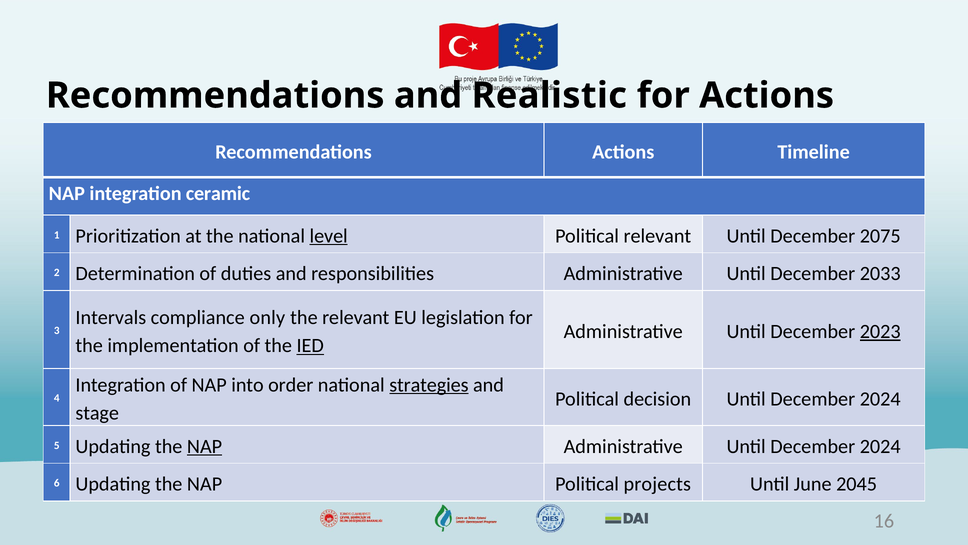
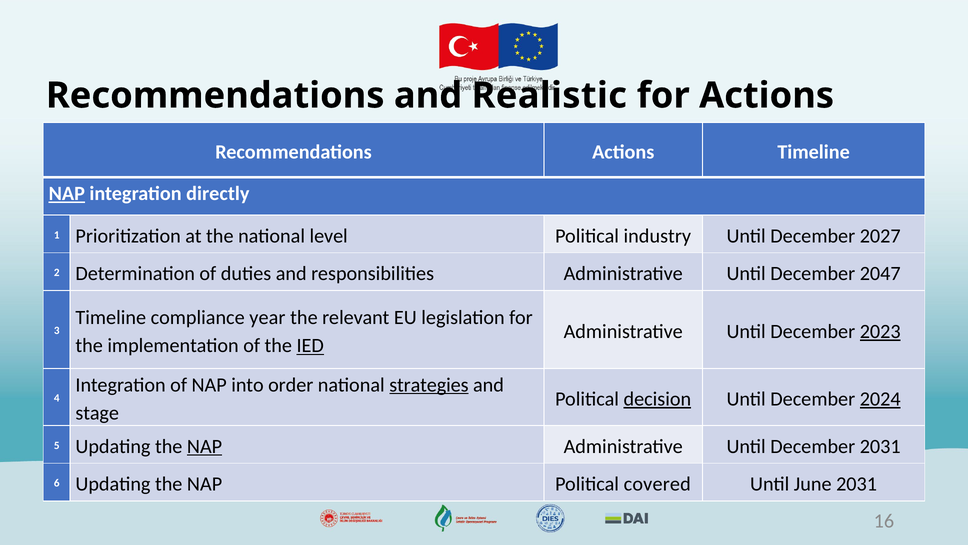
NAP underline: none -> present (67, 193)
ceramic: ceramic -> directly (218, 193)
level underline: present -> none (329, 236)
Political relevant: relevant -> industry (657, 236)
2075: 2075 -> 2027 (880, 236)
2033: 2033 -> 2047 (880, 273)
Intervals: Intervals -> Timeline (111, 317)
only: only -> year (267, 317)
decision underline: none -> present (657, 399)
2024 underline: none -> present (880, 399)
Administrative Until December 2024: 2024 -> 2031 (880, 446)
projects: projects -> covered (657, 484)
June 2045: 2045 -> 2031 (857, 484)
